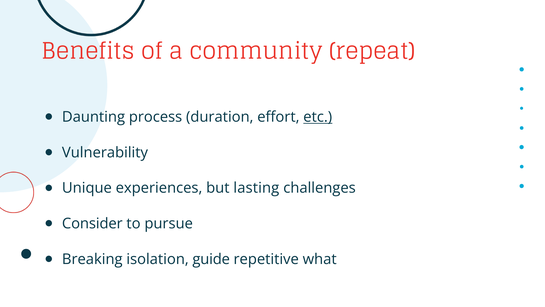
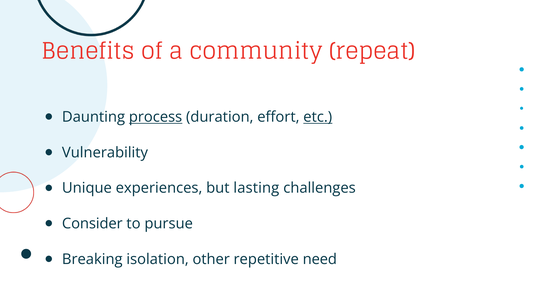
process underline: none -> present (156, 117)
guide: guide -> other (211, 259)
what: what -> need (320, 259)
